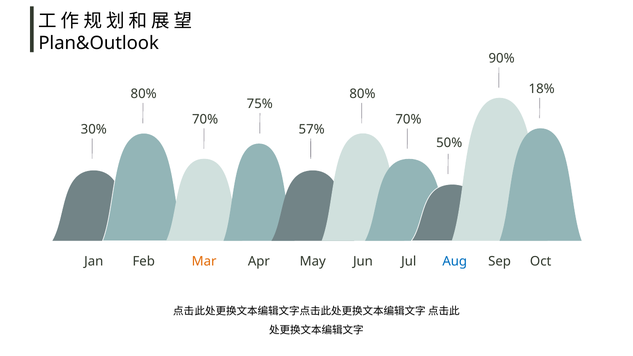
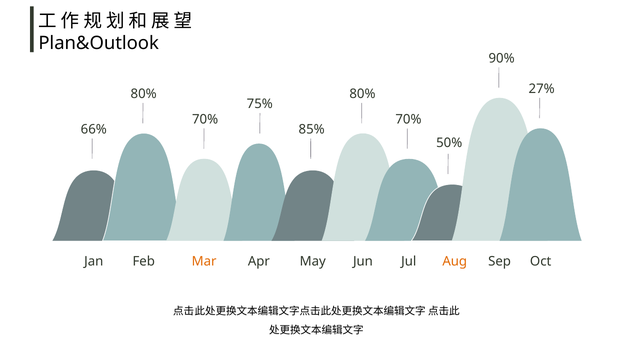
18%: 18% -> 27% (542, 89)
30%: 30% -> 66% (94, 129)
57%: 57% -> 85% (312, 129)
Aug colour: blue -> orange (455, 262)
